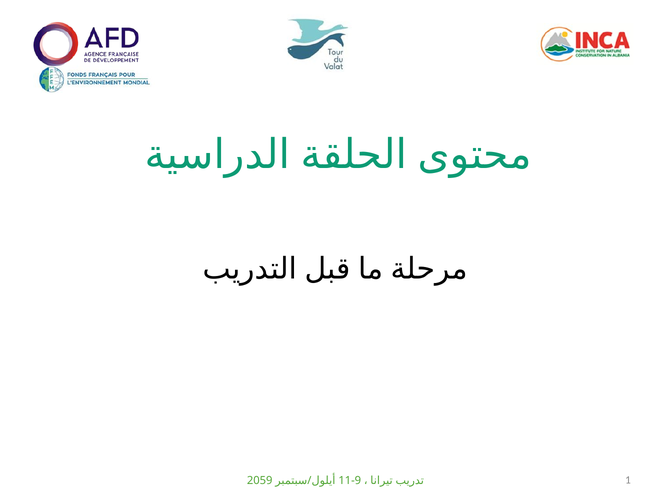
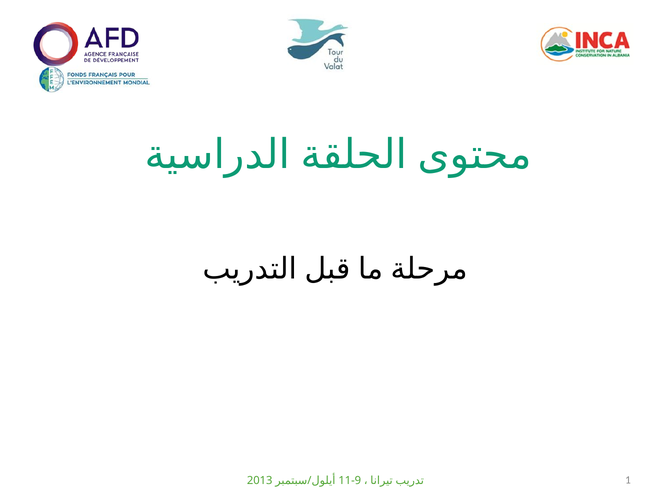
2059: 2059 -> 2013 (260, 481)
